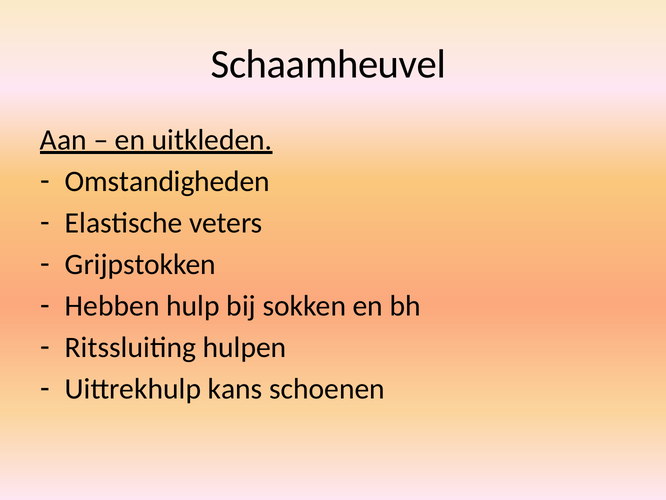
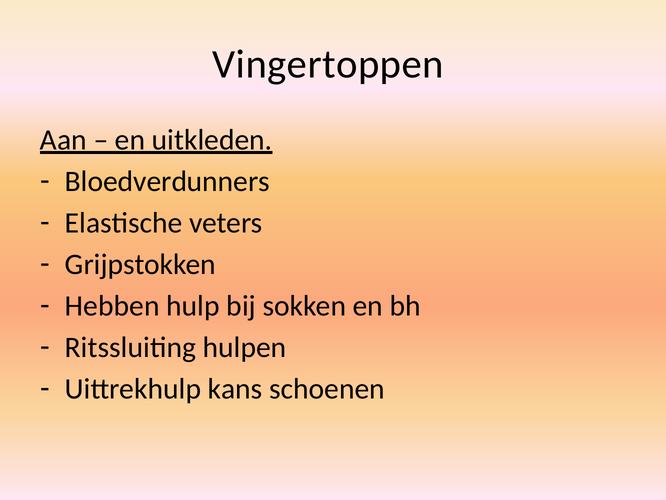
Schaamheuvel: Schaamheuvel -> Vingertoppen (328, 64)
Omstandigheden: Omstandigheden -> Bloedverdunners (167, 181)
